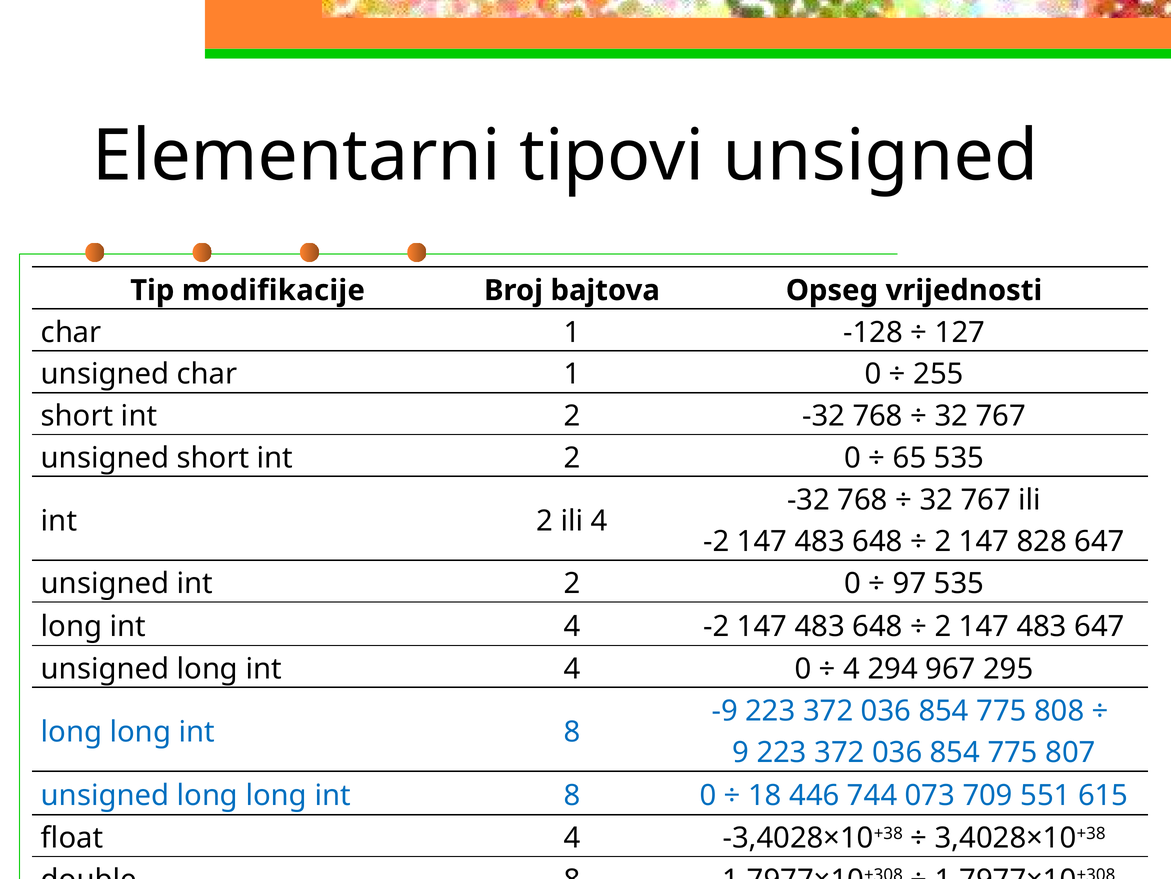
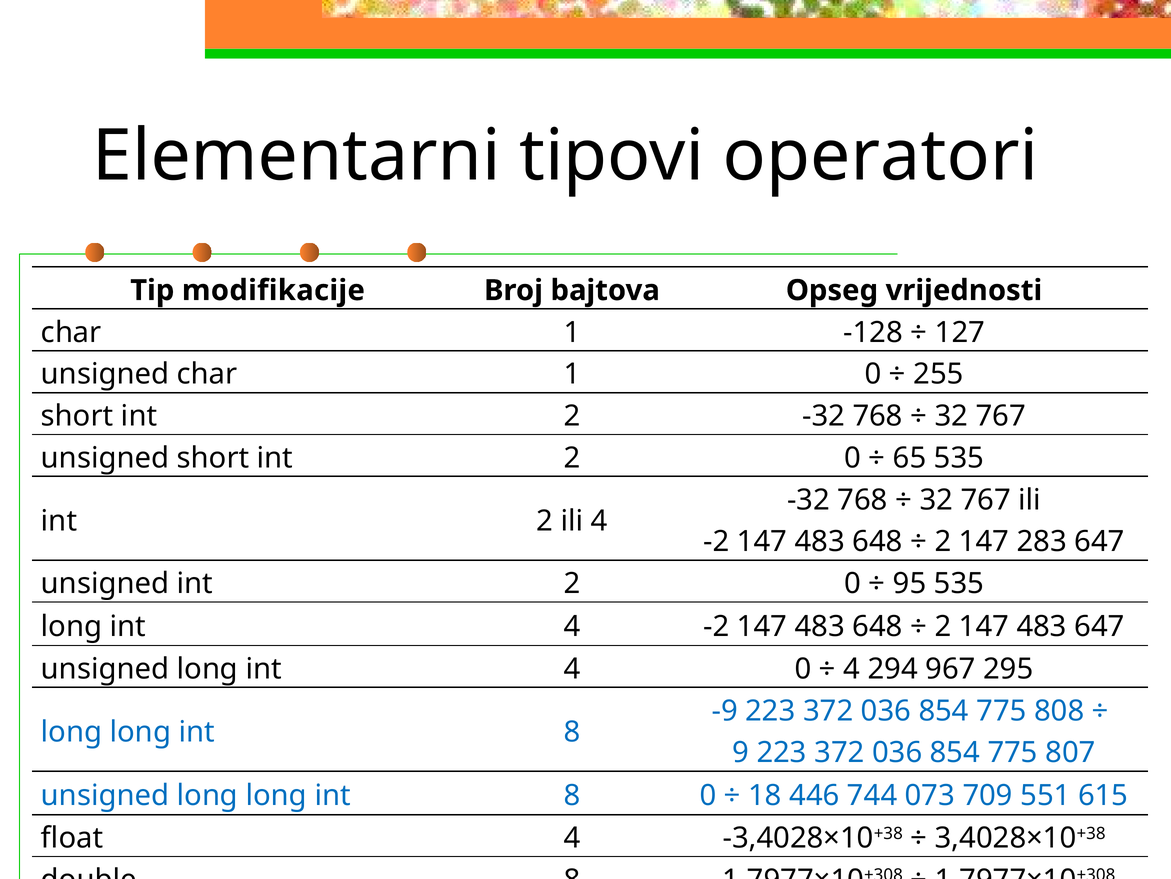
tipovi unsigned: unsigned -> operatori (880, 156)
828: 828 -> 283 (1042, 541)
97: 97 -> 95 (910, 583)
